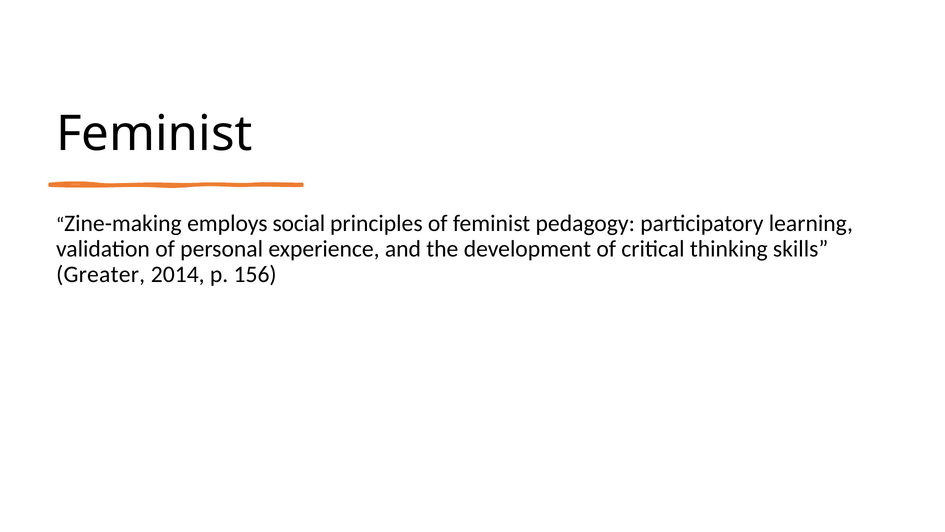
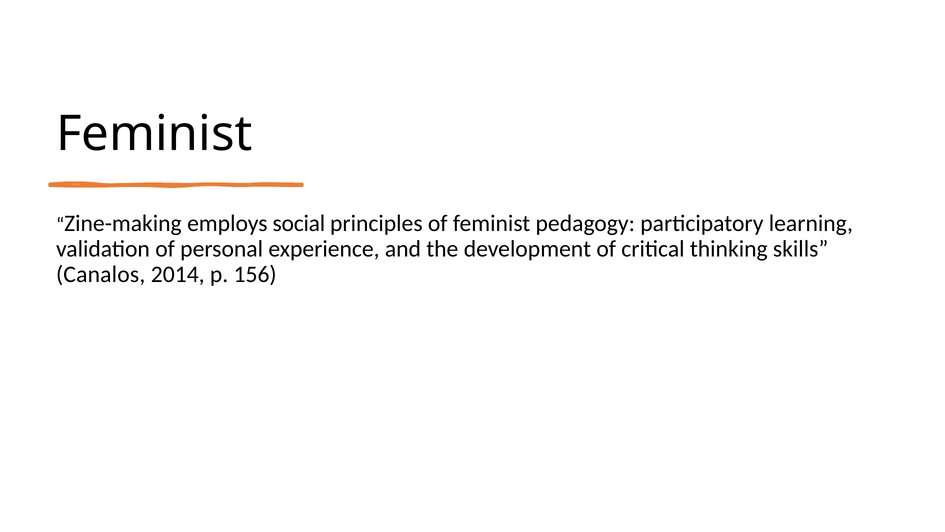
Greater: Greater -> Canalos (101, 274)
